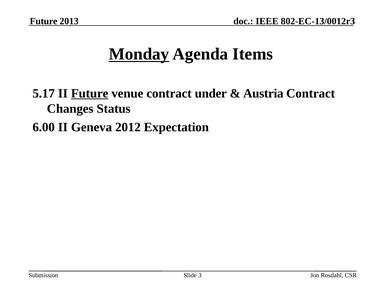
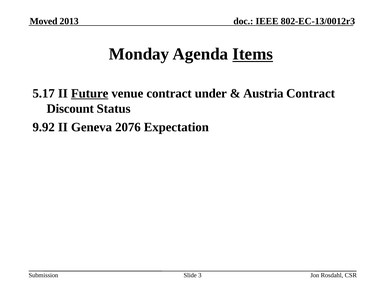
Future: Future -> Moved (44, 21)
Monday underline: present -> none (139, 54)
Items underline: none -> present (253, 54)
Changes: Changes -> Discount (70, 109)
6.00: 6.00 -> 9.92 (44, 127)
2012: 2012 -> 2076 (128, 127)
